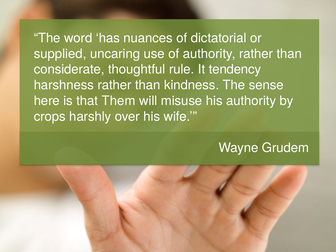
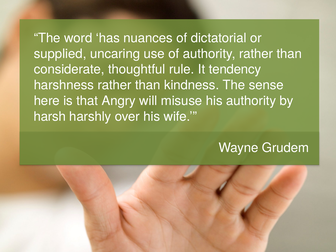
Them: Them -> Angry (119, 101)
crops: crops -> harsh (50, 116)
